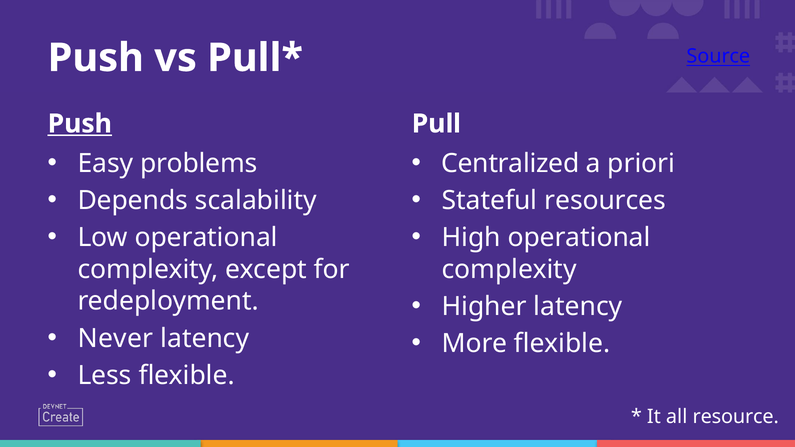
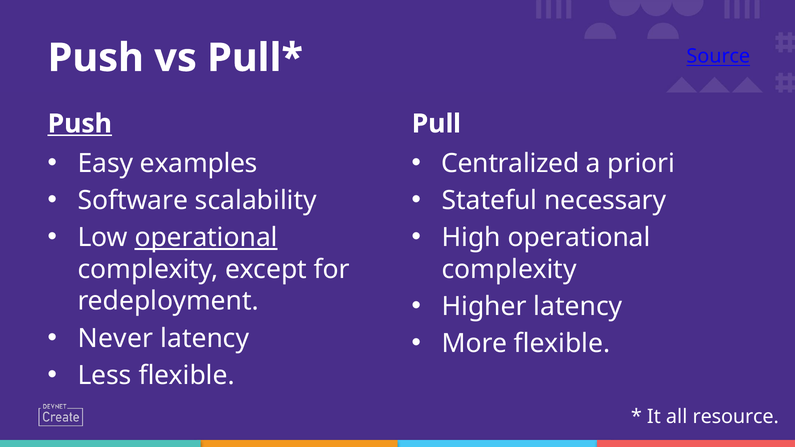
problems: problems -> examples (199, 164)
Depends: Depends -> Software (133, 201)
resources: resources -> necessary (605, 201)
operational underline: none -> present (206, 238)
